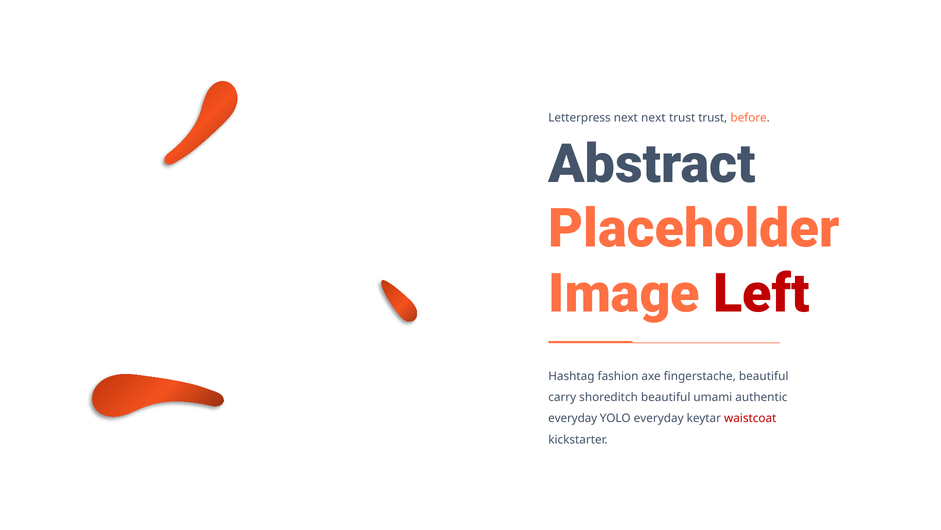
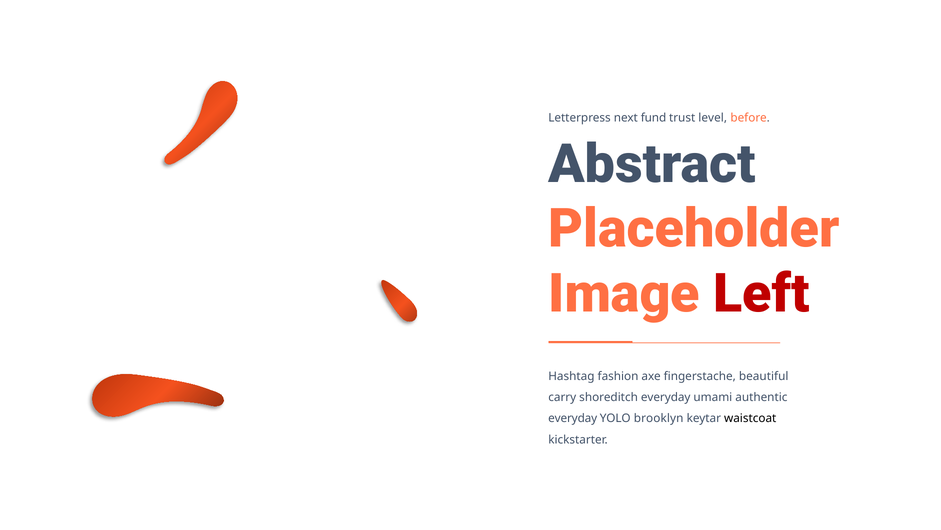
next next: next -> fund (654, 118)
trust trust: trust -> level (713, 118)
shoreditch beautiful: beautiful -> everyday (666, 397)
YOLO everyday: everyday -> brooklyn (659, 418)
waistcoat colour: red -> black (750, 418)
